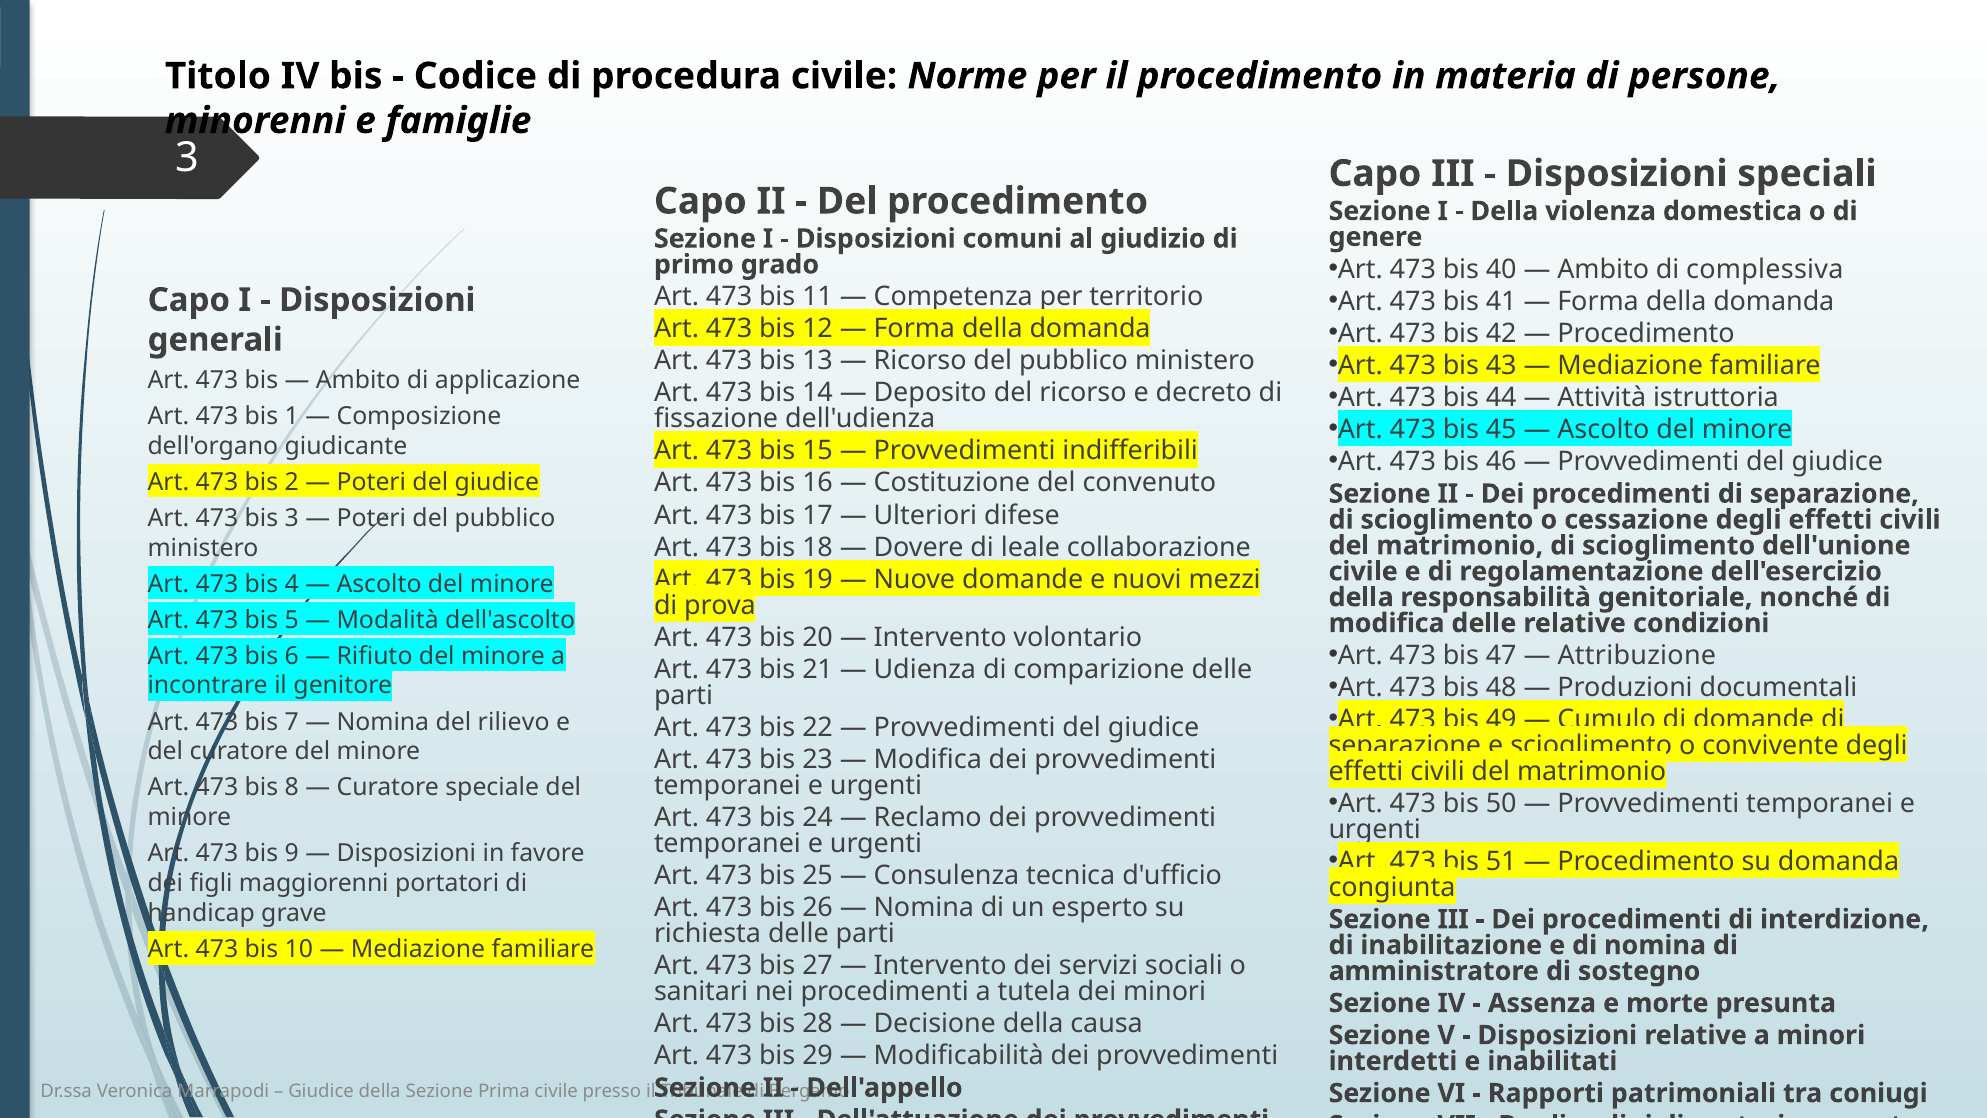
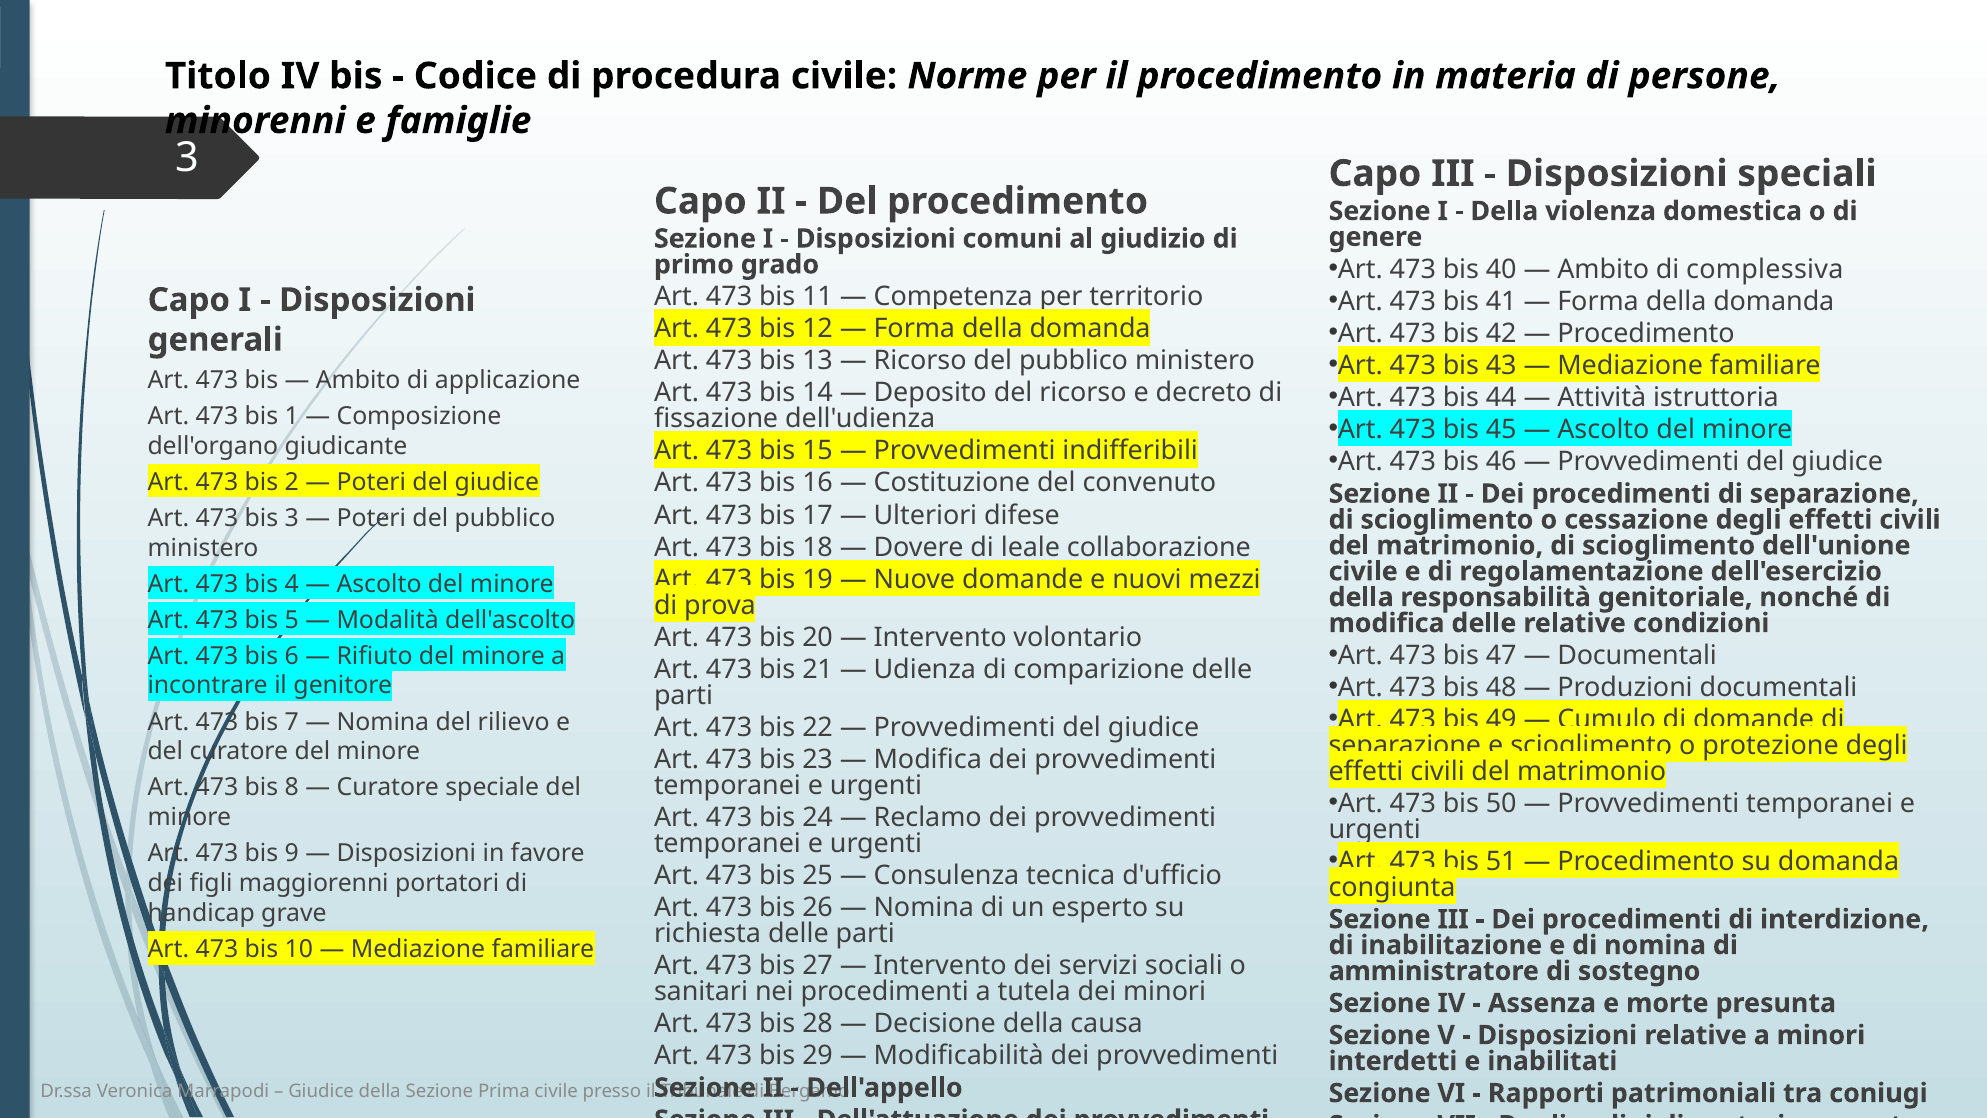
Attribuzione: Attribuzione -> Documentali (1637, 655)
o convivente: convivente -> protezione (1770, 745)
